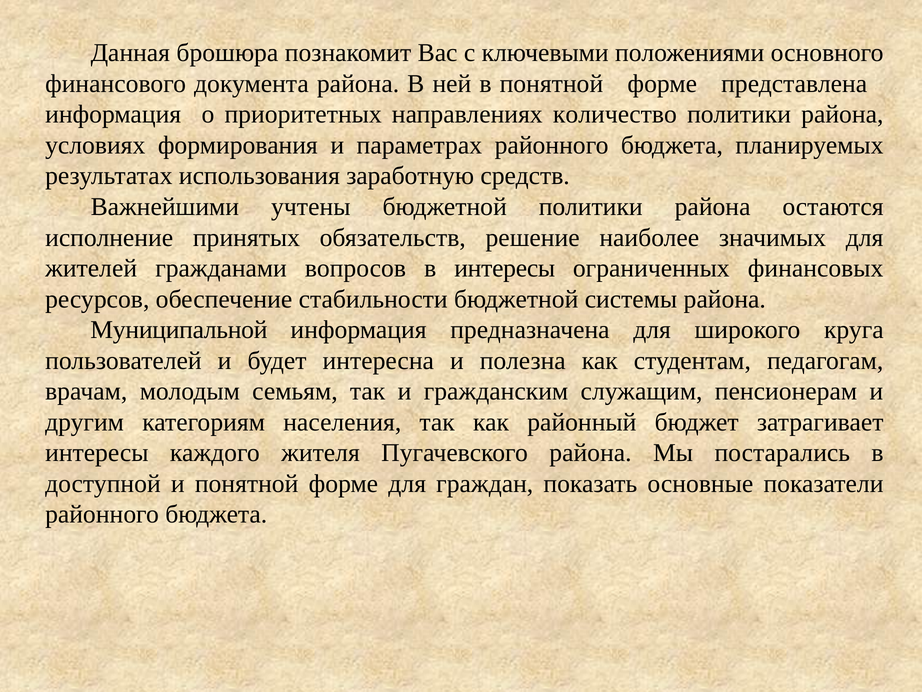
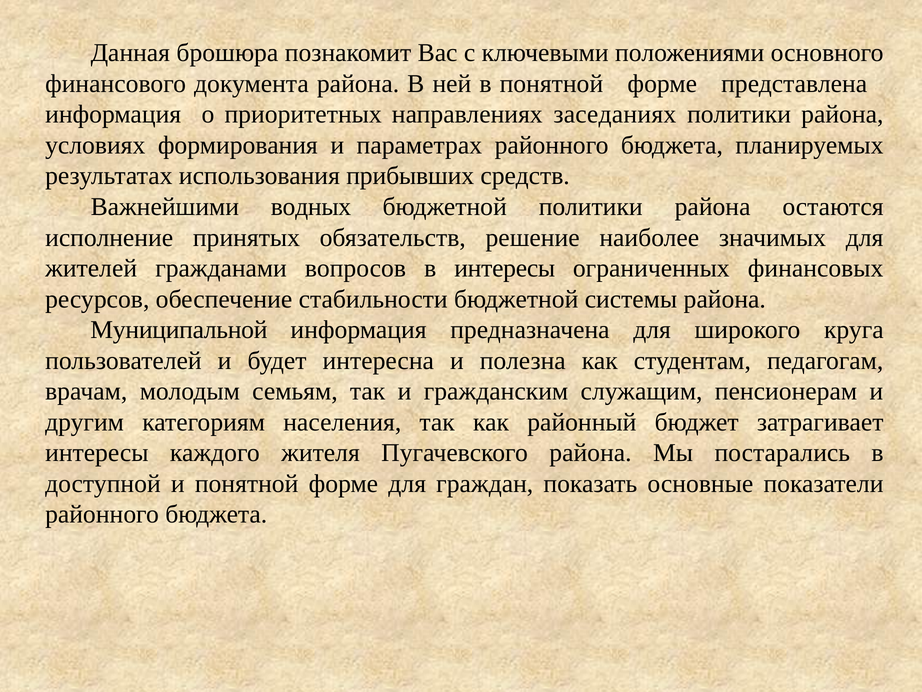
количество: количество -> заседаниях (615, 114)
заработную: заработную -> прибывших (410, 176)
учтены: учтены -> водных (311, 207)
